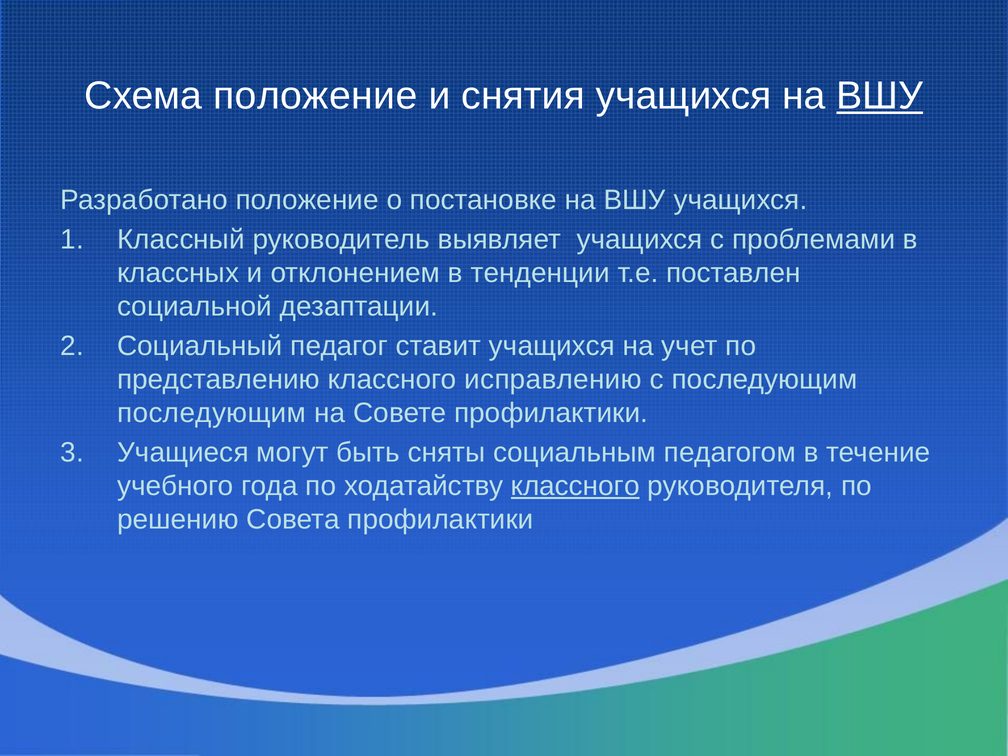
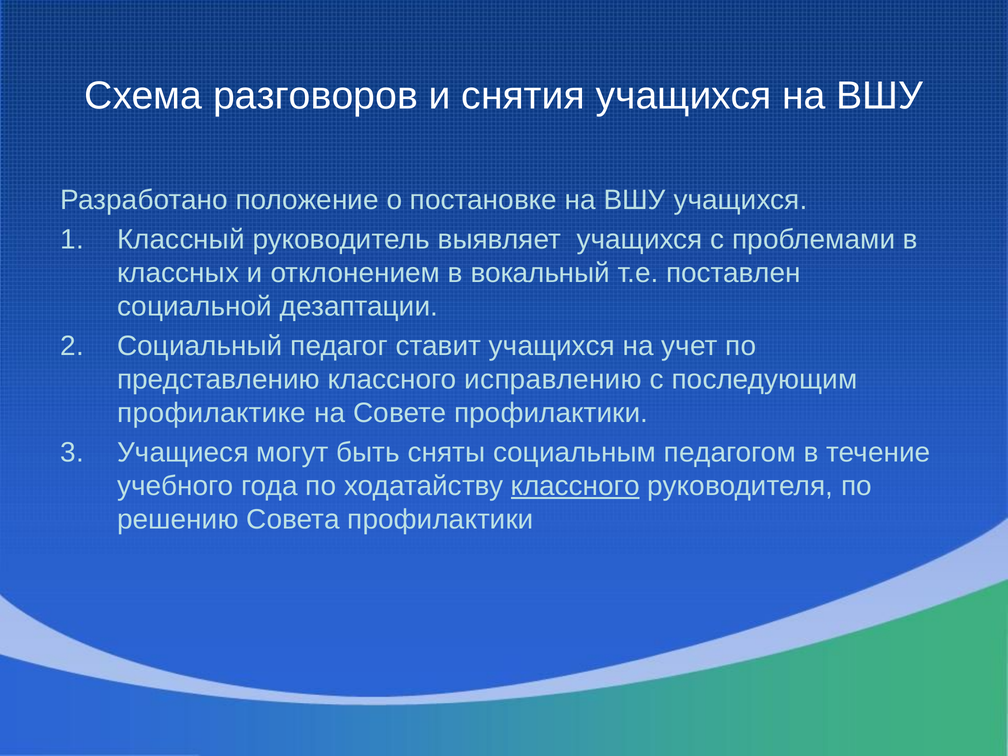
Схема положение: положение -> разговоров (315, 96)
ВШУ underline: present -> none (880, 96)
тенденции: тенденции -> вокальный (540, 273)
последующим: последующим -> профилактике (212, 413)
